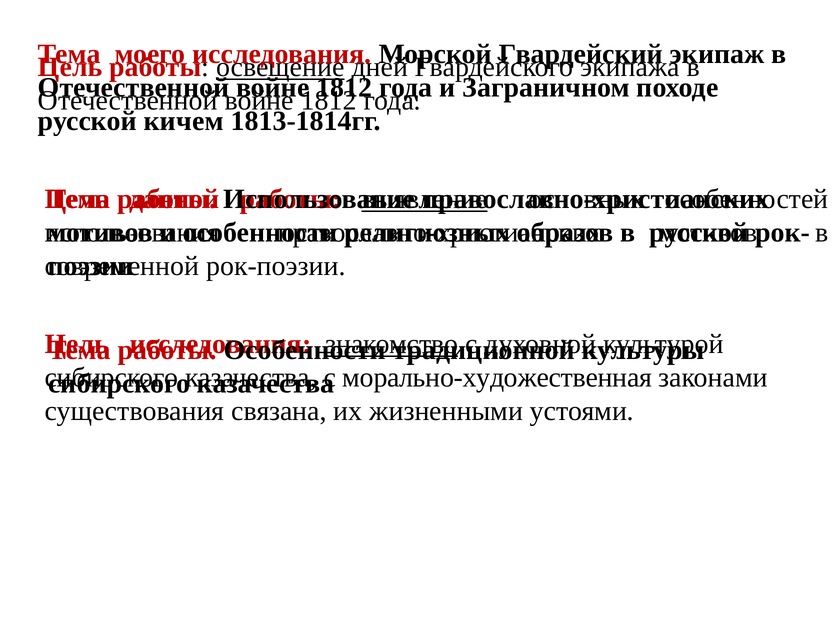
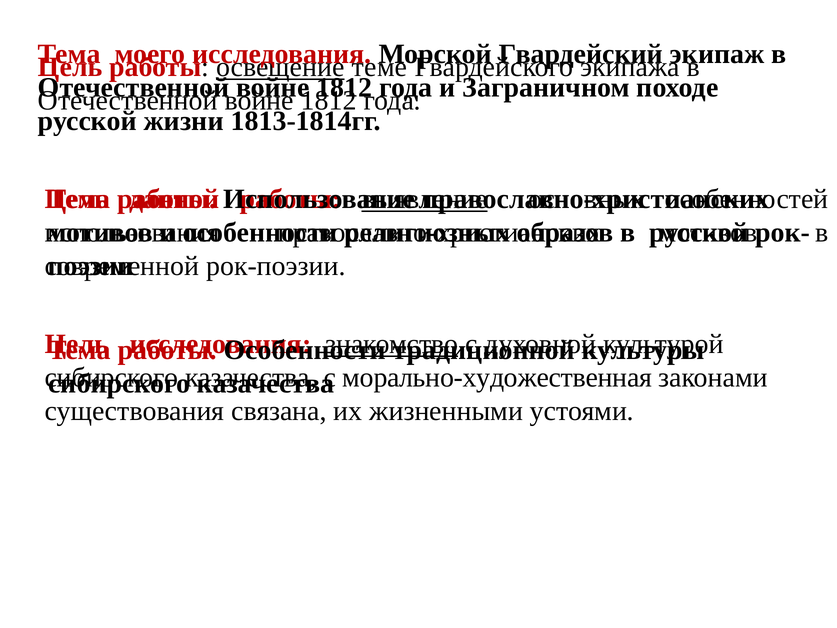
дней: дней -> теме (380, 67)
кичем: кичем -> жизни (184, 121)
